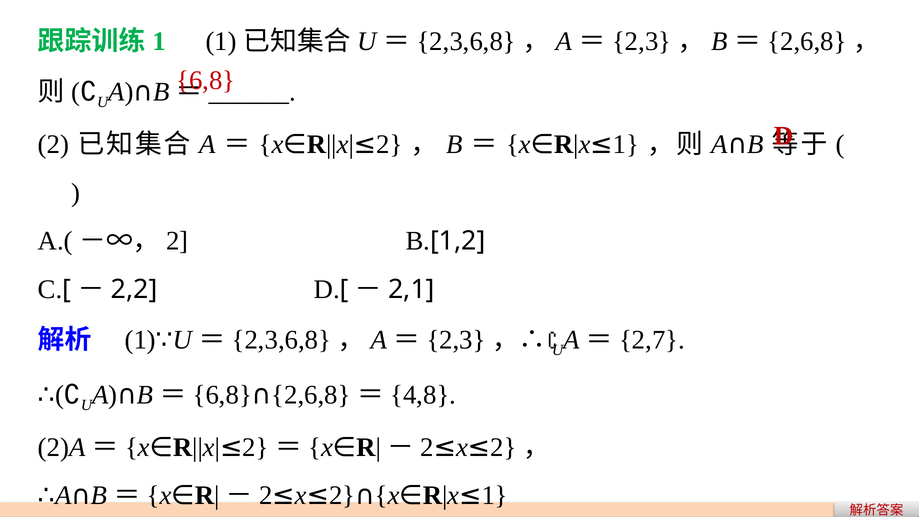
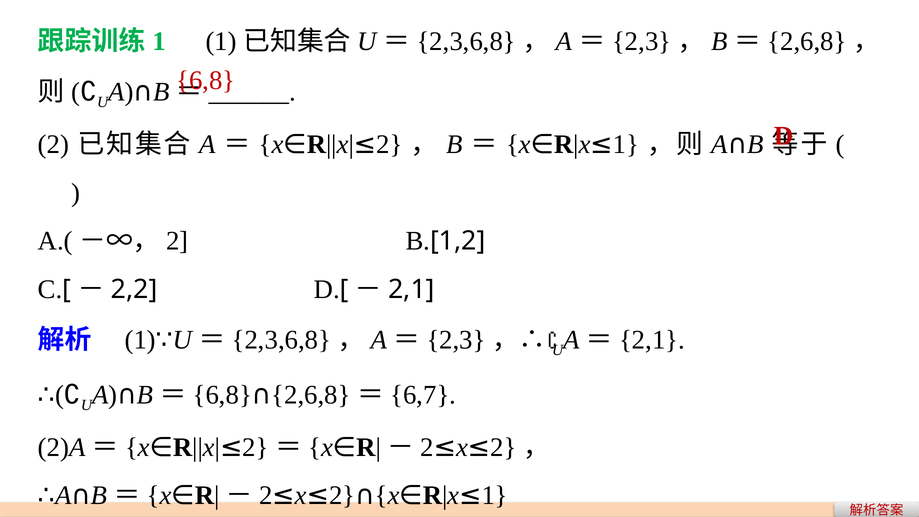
2,7: 2,7 -> 2,1 (652, 340)
4,8: 4,8 -> 6,7 (423, 395)
